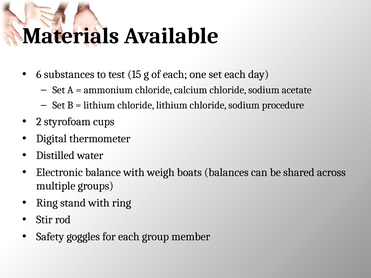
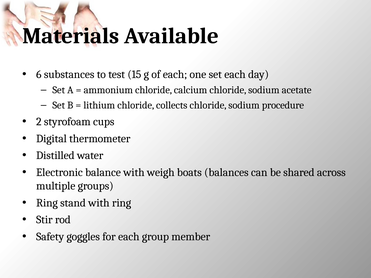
chloride lithium: lithium -> collects (172, 105)
